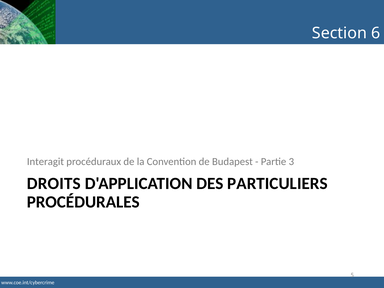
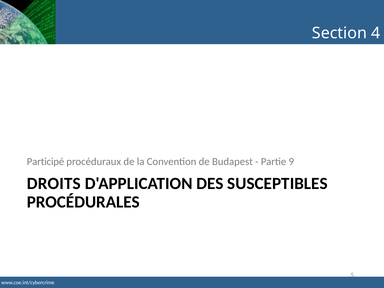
6: 6 -> 4 (376, 33)
Interagit: Interagit -> Participé (45, 162)
3: 3 -> 9 (291, 162)
PARTICULIERS: PARTICULIERS -> SUSCEPTIBLES (277, 183)
